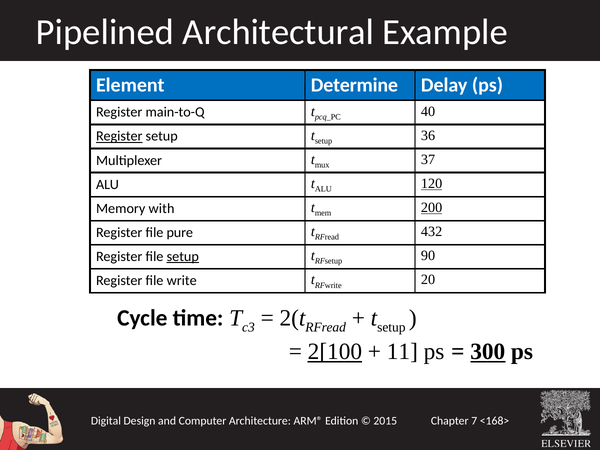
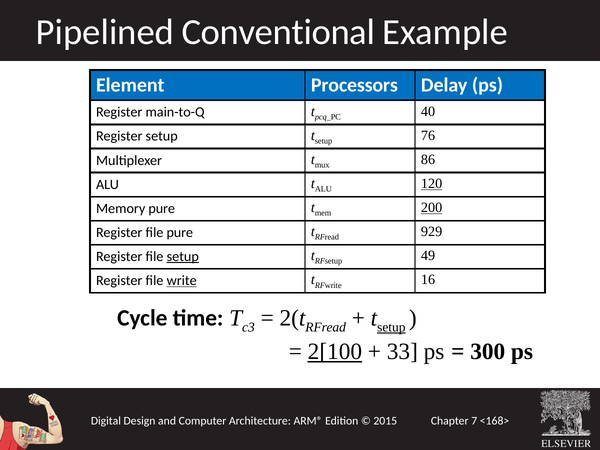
Architectural: Architectural -> Conventional (278, 32)
Determine: Determine -> Processors (354, 85)
Register underline: present -> none (119, 136)
36: 36 -> 76 (428, 135)
37: 37 -> 86 (428, 160)
Memory with: with -> pure (162, 208)
432: 432 -> 929 (432, 232)
90: 90 -> 49 (428, 256)
write underline: none -> present (182, 281)
20: 20 -> 16 (428, 280)
setup underline: none -> present (391, 327)
11: 11 -> 33 (402, 352)
300 underline: present -> none (488, 352)
